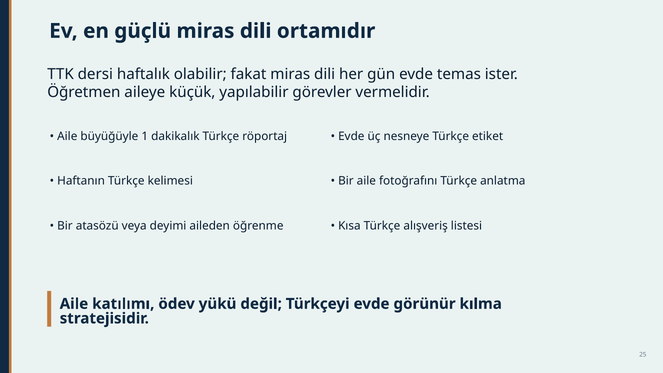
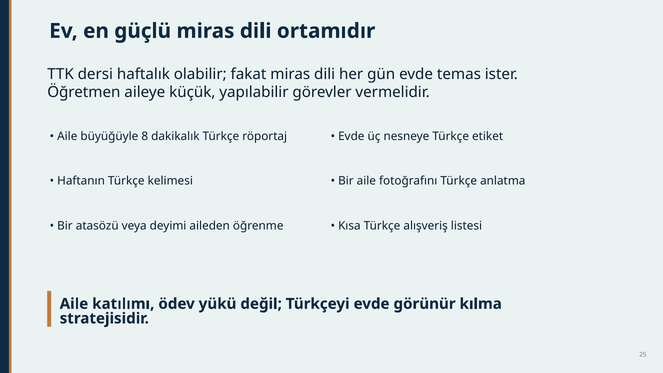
1: 1 -> 8 (145, 136)
